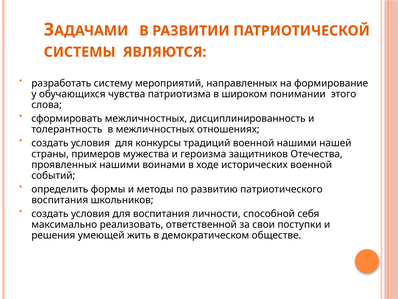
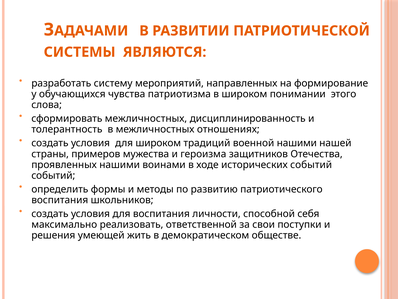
для конкурсы: конкурсы -> широком (158, 143)
исторических военной: военной -> событий (311, 164)
